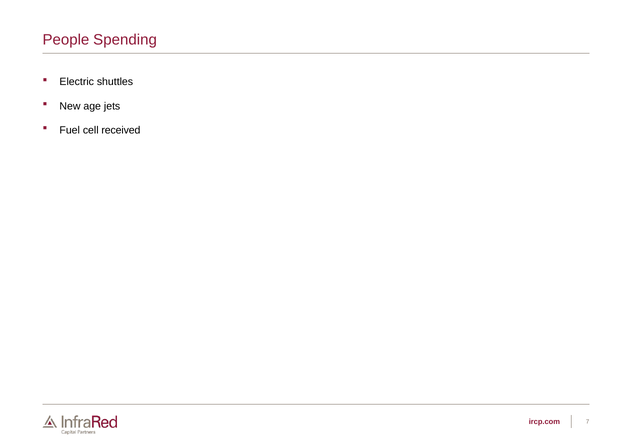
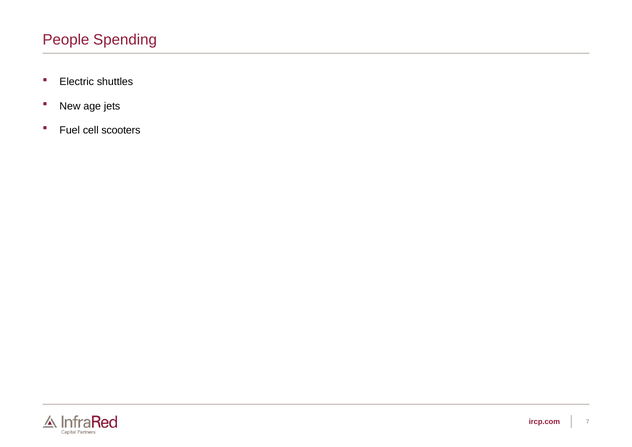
received: received -> scooters (121, 130)
